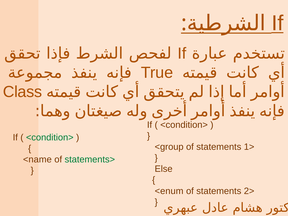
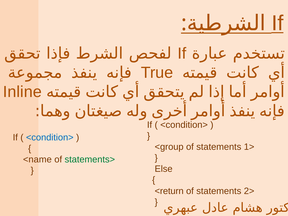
Class: Class -> Inline (22, 92)
<condition> colour: green -> blue (50, 137)
<enum: <enum -> <return (169, 191)
